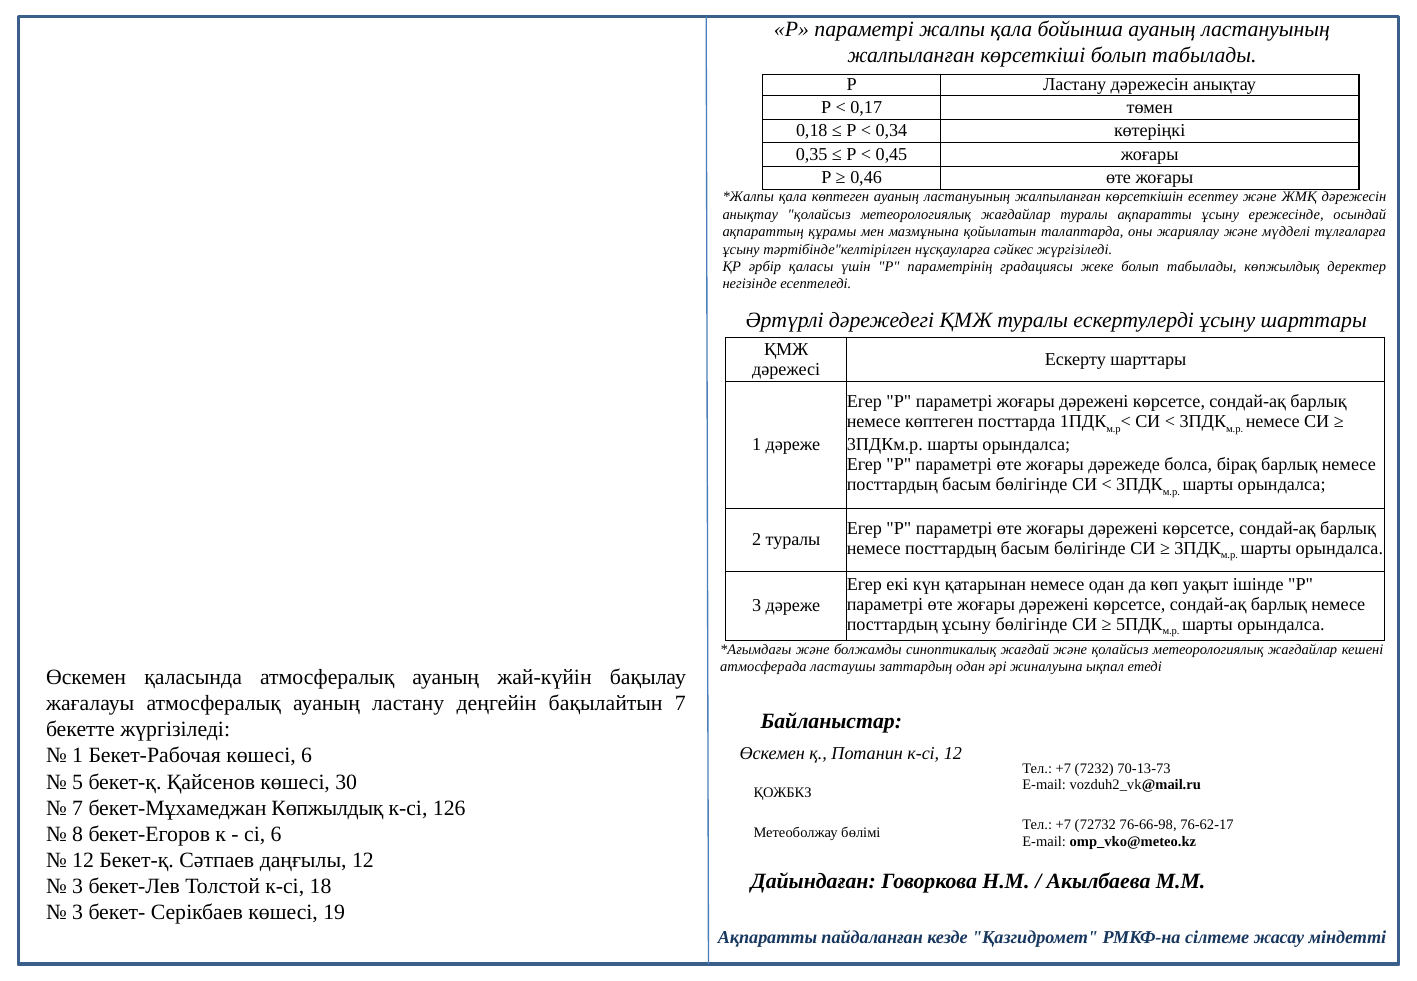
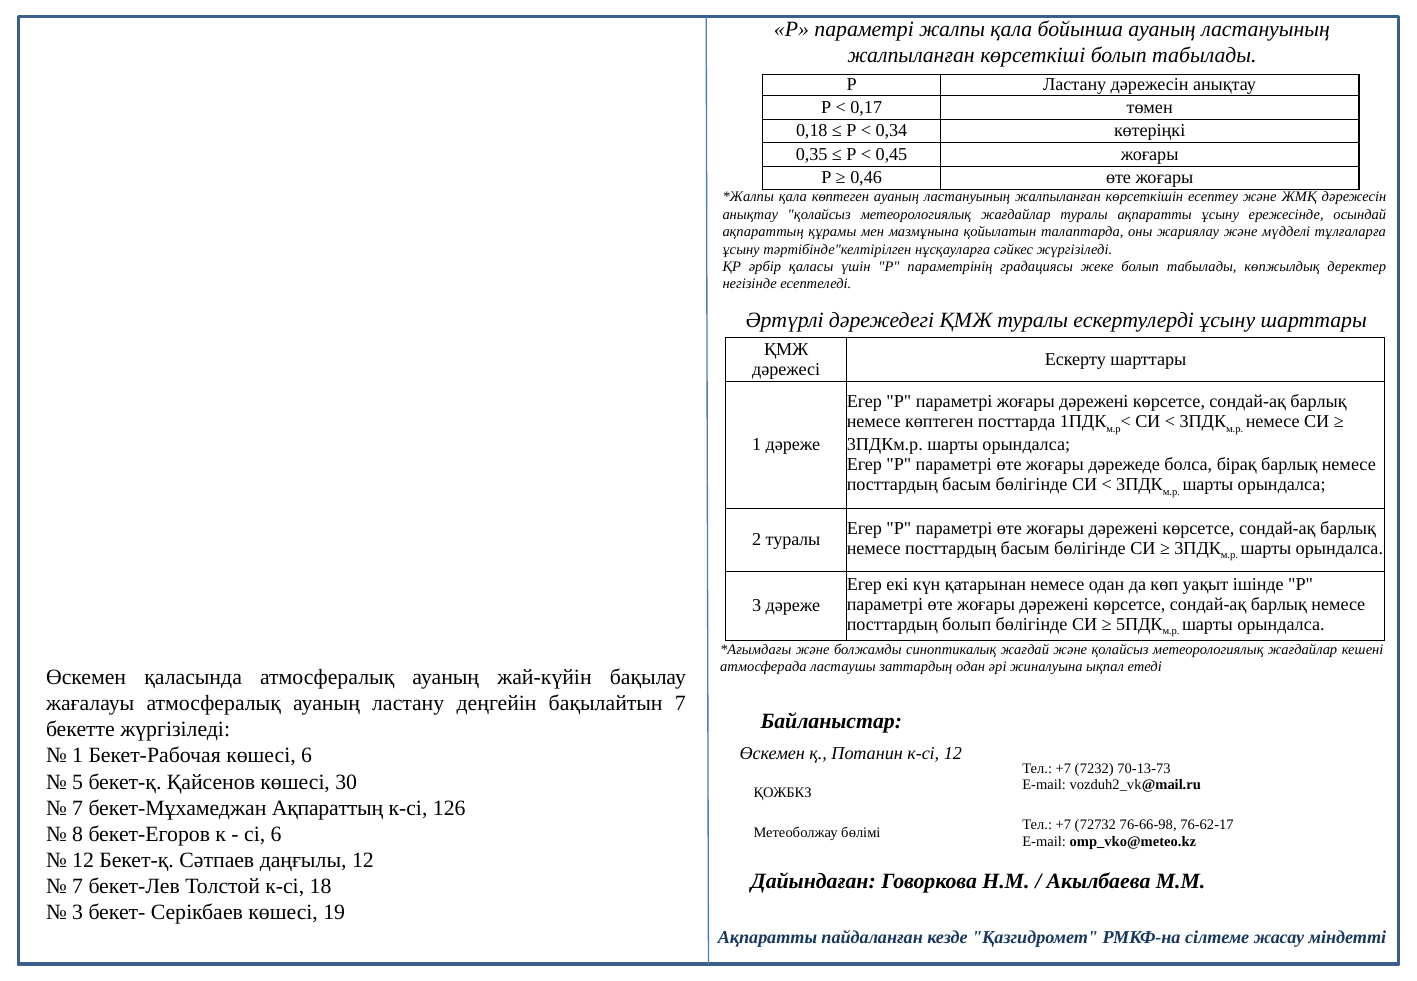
посттардың ұсыну: ұсыну -> болып (967, 624)
бекет-Мұхамеджан Көпжылдық: Көпжылдық -> Ақпараттың (328, 808)
3: 3 -> 7 (78, 886)
